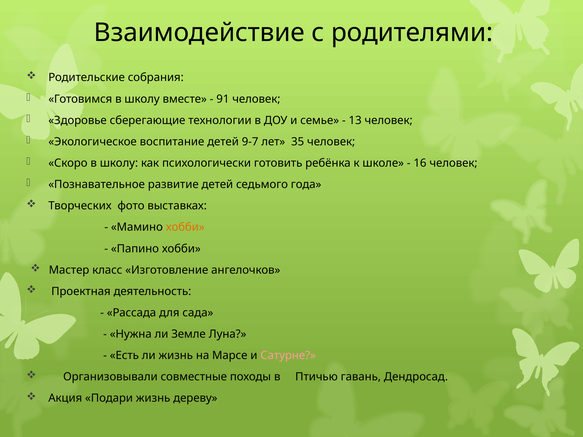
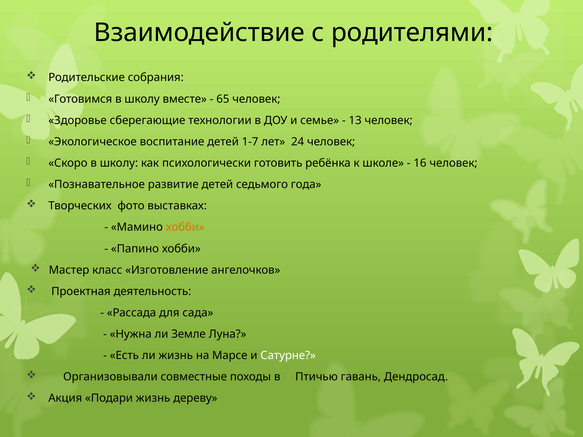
91: 91 -> 65 (223, 99)
9-7: 9-7 -> 1-7 (250, 142)
35: 35 -> 24 (298, 142)
Сатурне colour: pink -> white (288, 356)
